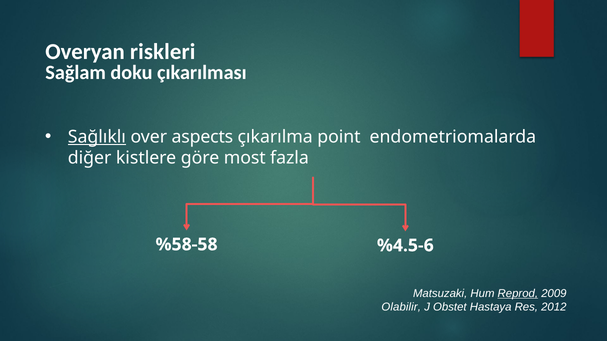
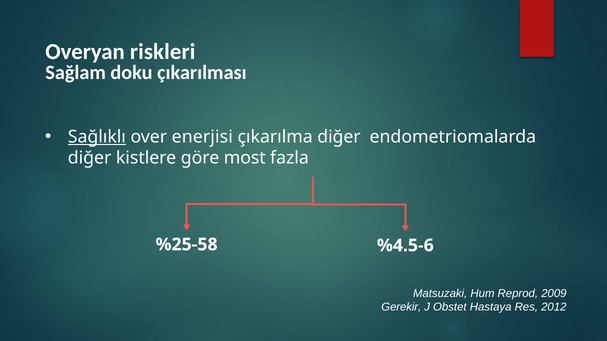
aspects: aspects -> enerjisi (202, 137)
çıkarılma point: point -> diğer (339, 137)
%58-58: %58-58 -> %25-58 (187, 245)
Reprod underline: present -> none (518, 294)
Olabilir: Olabilir -> Gerekir (401, 307)
